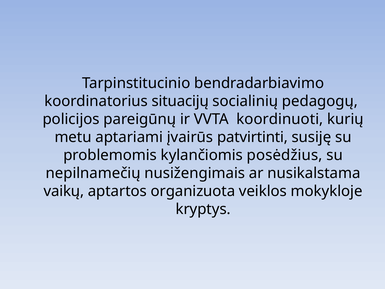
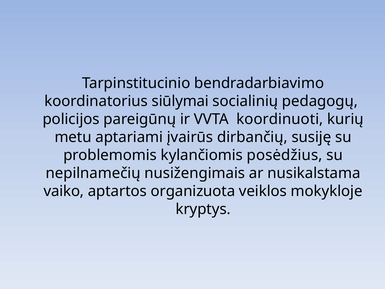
situacijų: situacijų -> siūlymai (180, 101)
patvirtinti: patvirtinti -> dirbančių (252, 137)
vaikų: vaikų -> vaiko (64, 191)
